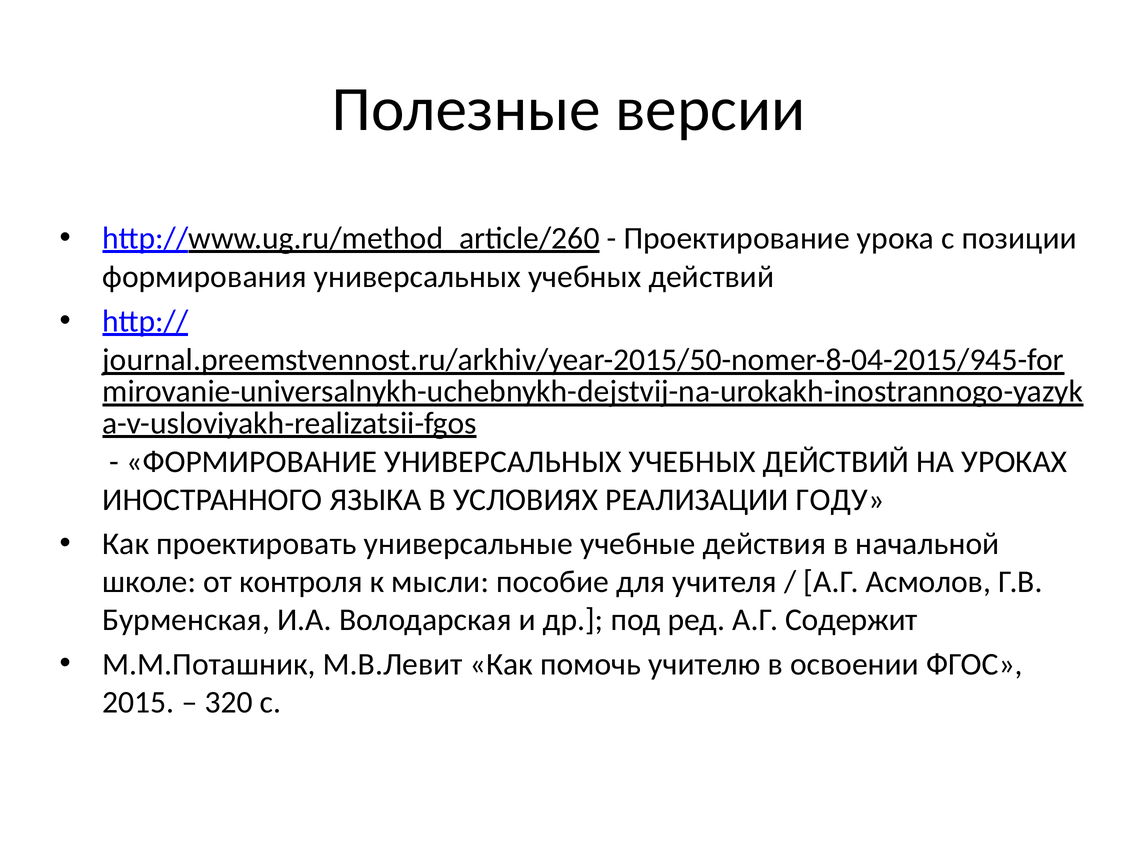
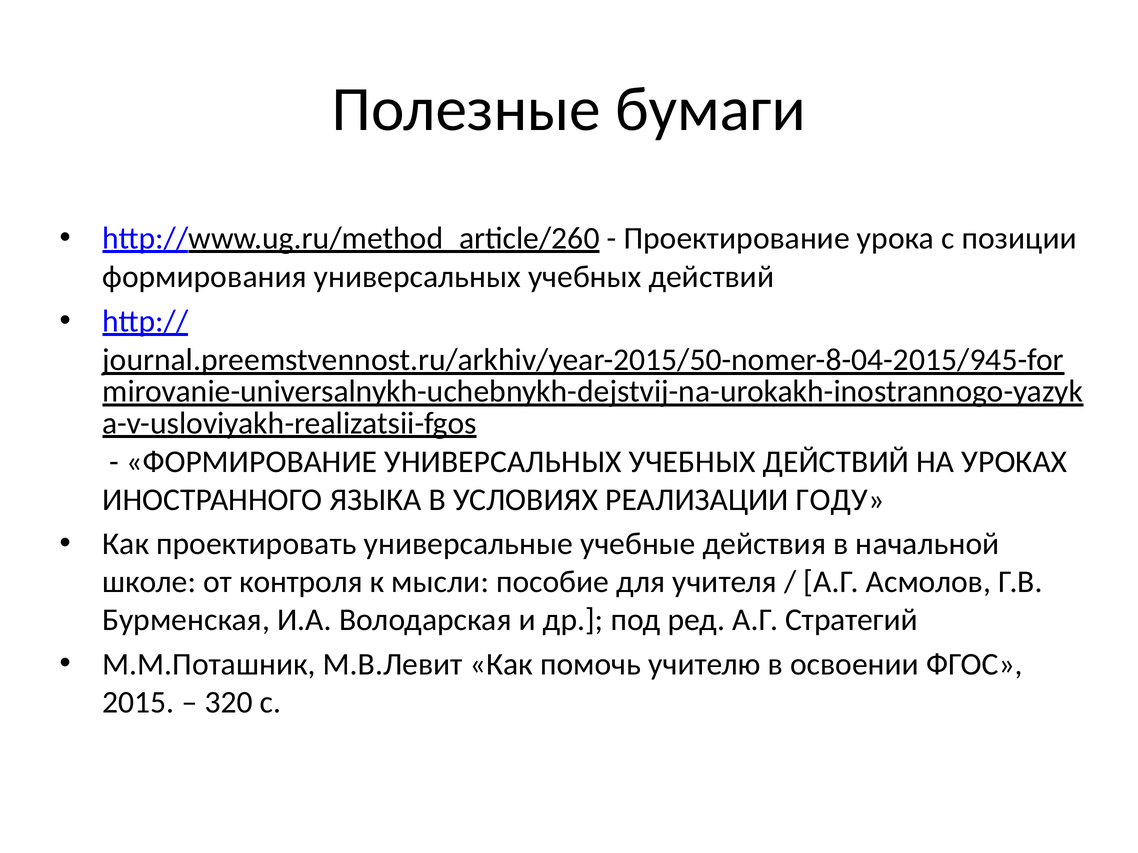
версии: версии -> бумаги (710, 110)
Содержит: Содержит -> Стратегий (851, 620)
